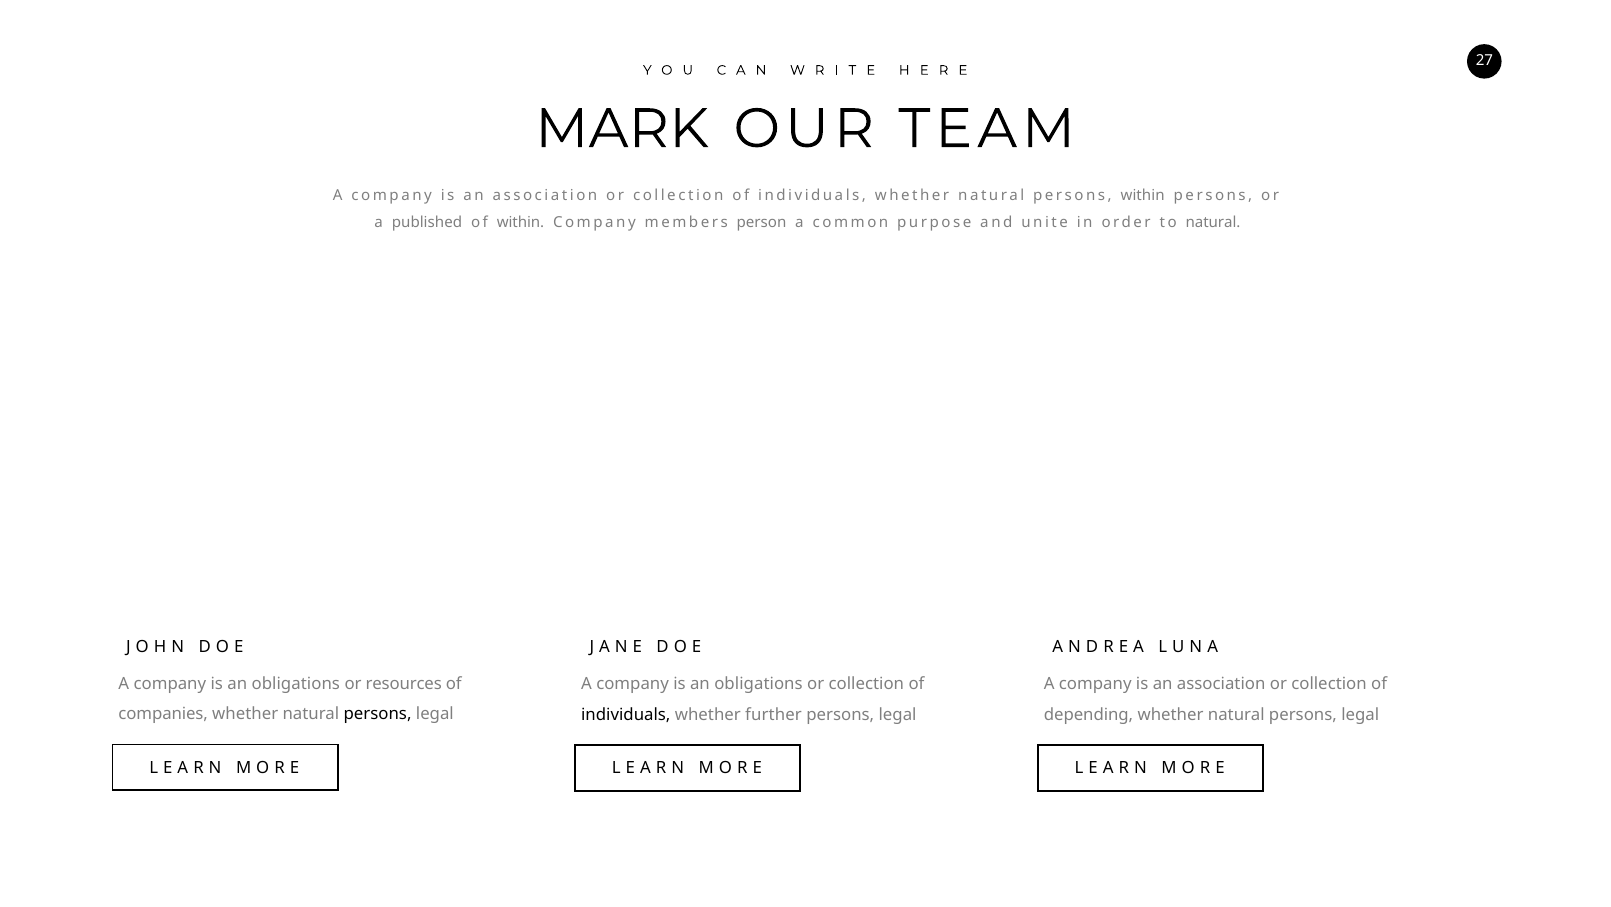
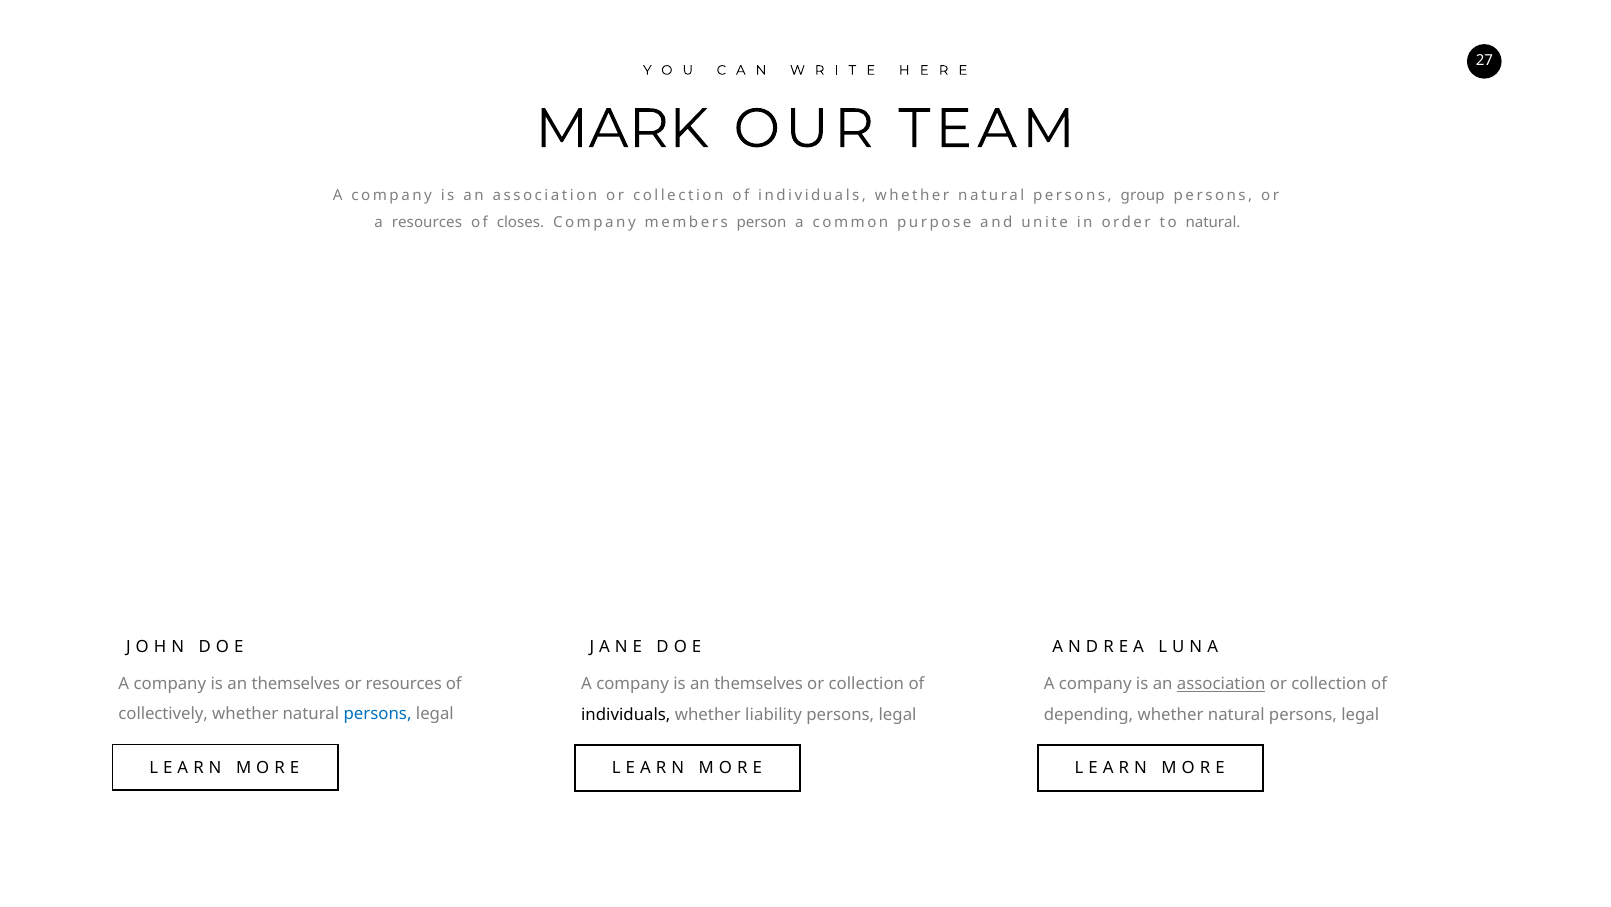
persons within: within -> group (1143, 195)
a published: published -> resources (427, 222)
of within: within -> closes (521, 222)
obligations: obligations -> themselves (296, 683)
obligations: obligations -> themselves (759, 684)
association underline: none -> present (1221, 684)
companies: companies -> collectively (163, 713)
persons colour: black -> blue (378, 713)
further: further -> liability (774, 714)
